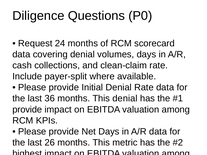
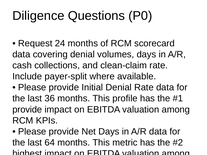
This denial: denial -> profile (125, 99)
26: 26 -> 64 (50, 143)
